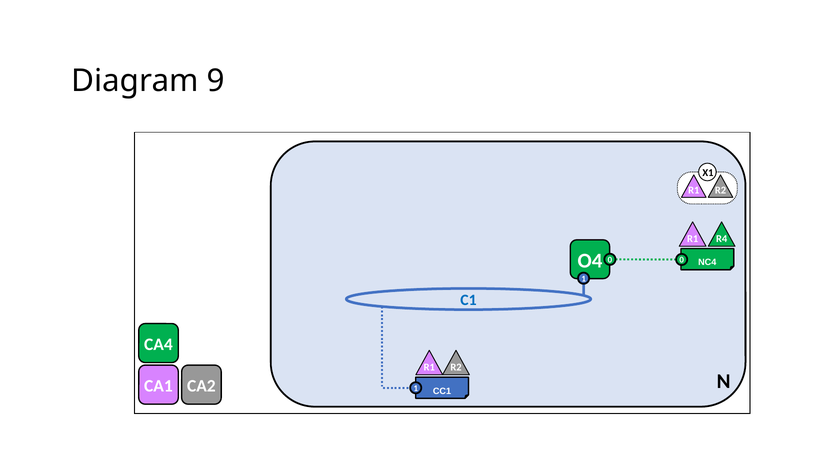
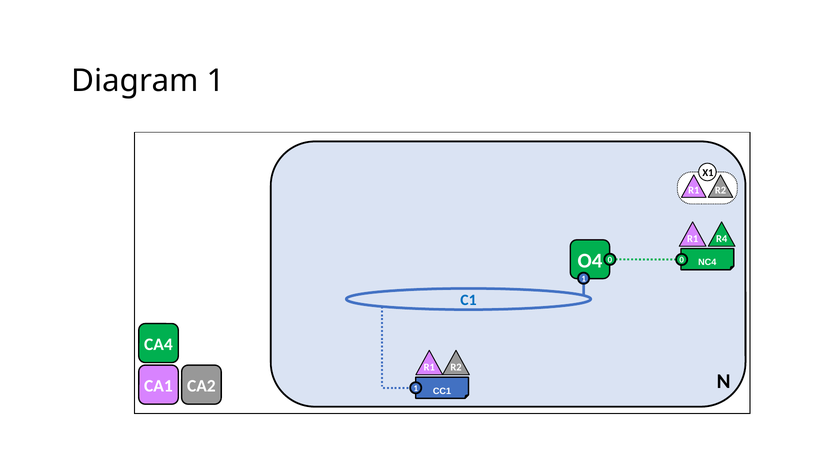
Diagram 9: 9 -> 1 (216, 81)
